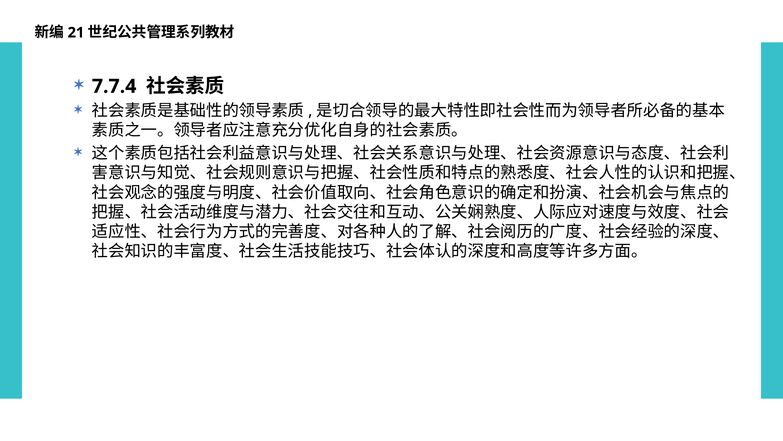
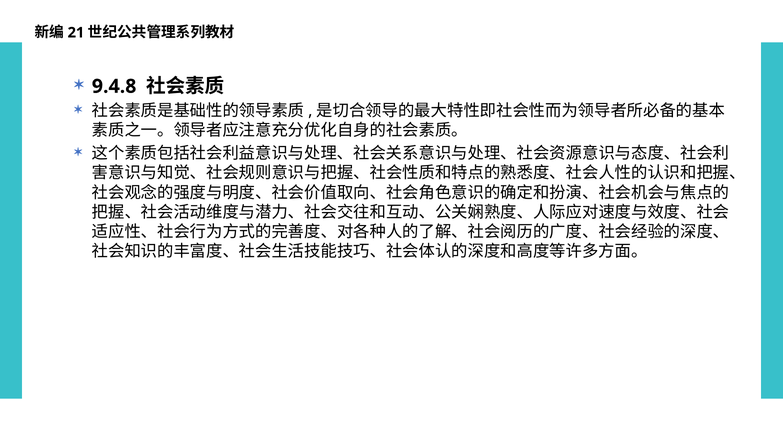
7.7.4: 7.7.4 -> 9.4.8 (114, 86)
